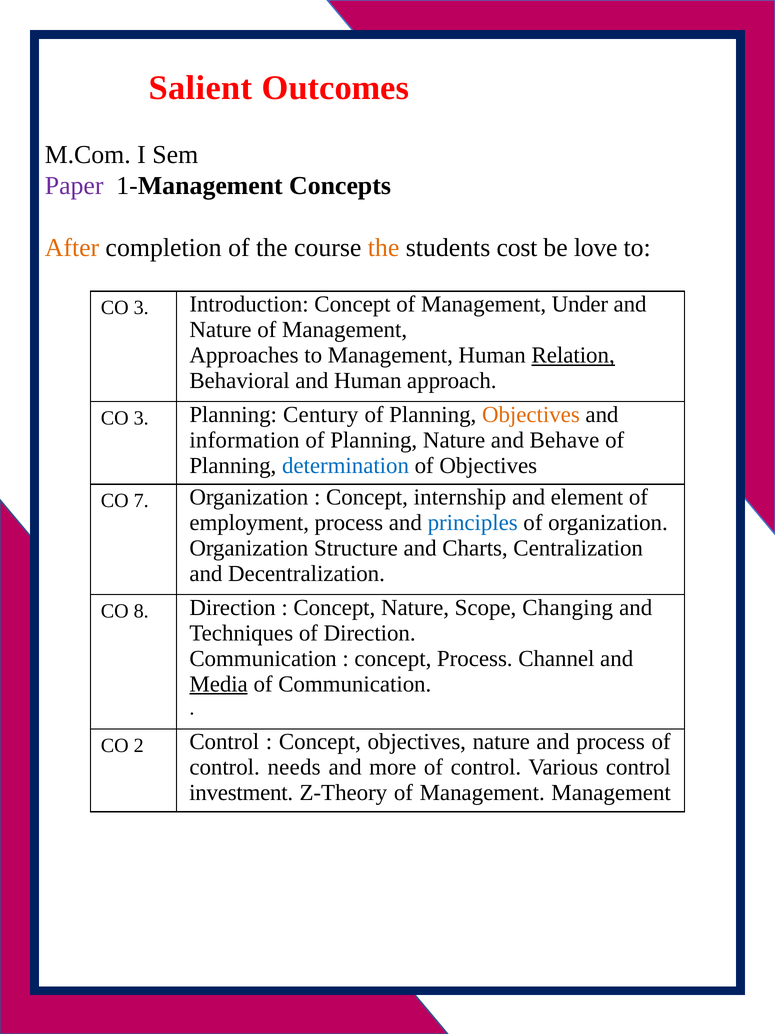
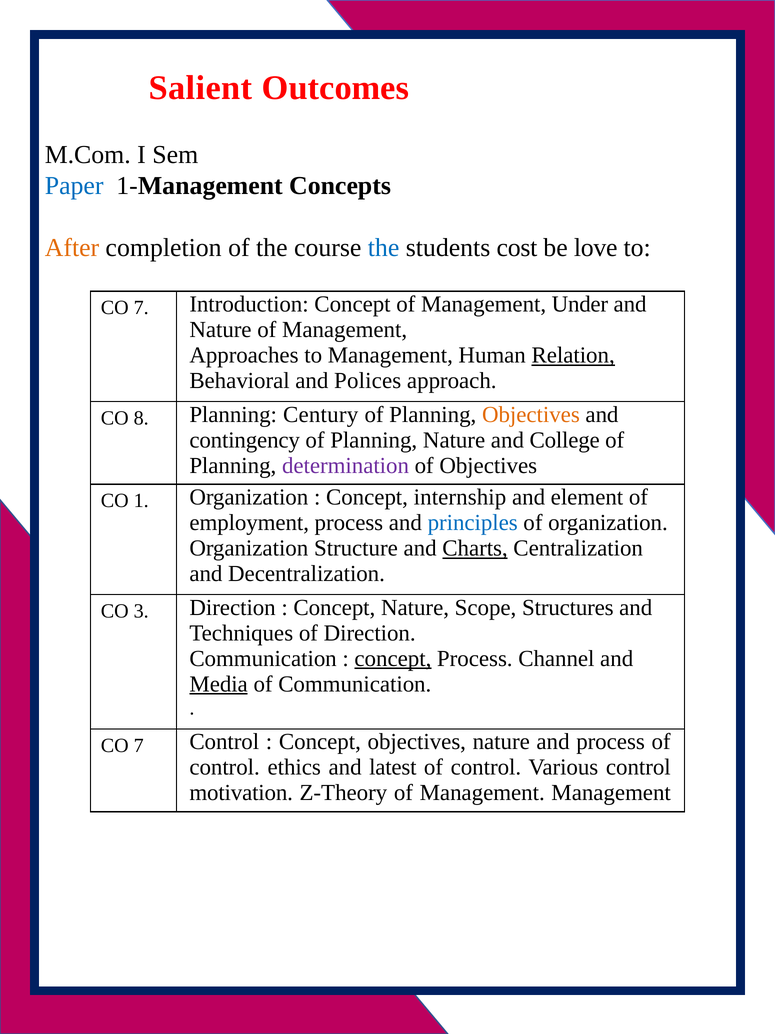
Paper colour: purple -> blue (74, 186)
the colour: orange -> blue (384, 248)
3: 3 -> 7 (141, 307)
and Human: Human -> Polices (368, 380)
3: 3 -> 8 (141, 418)
information: information -> contingency (245, 440)
Behave: Behave -> College (565, 440)
determination colour: blue -> purple (346, 465)
7: 7 -> 1 (141, 500)
Charts underline: none -> present (475, 548)
8: 8 -> 3 (141, 611)
Changing: Changing -> Structures (568, 607)
concept underline: none -> present (393, 658)
2: 2 -> 7 (139, 745)
needs: needs -> ethics (294, 767)
more: more -> latest (393, 767)
investment: investment -> motivation (241, 792)
